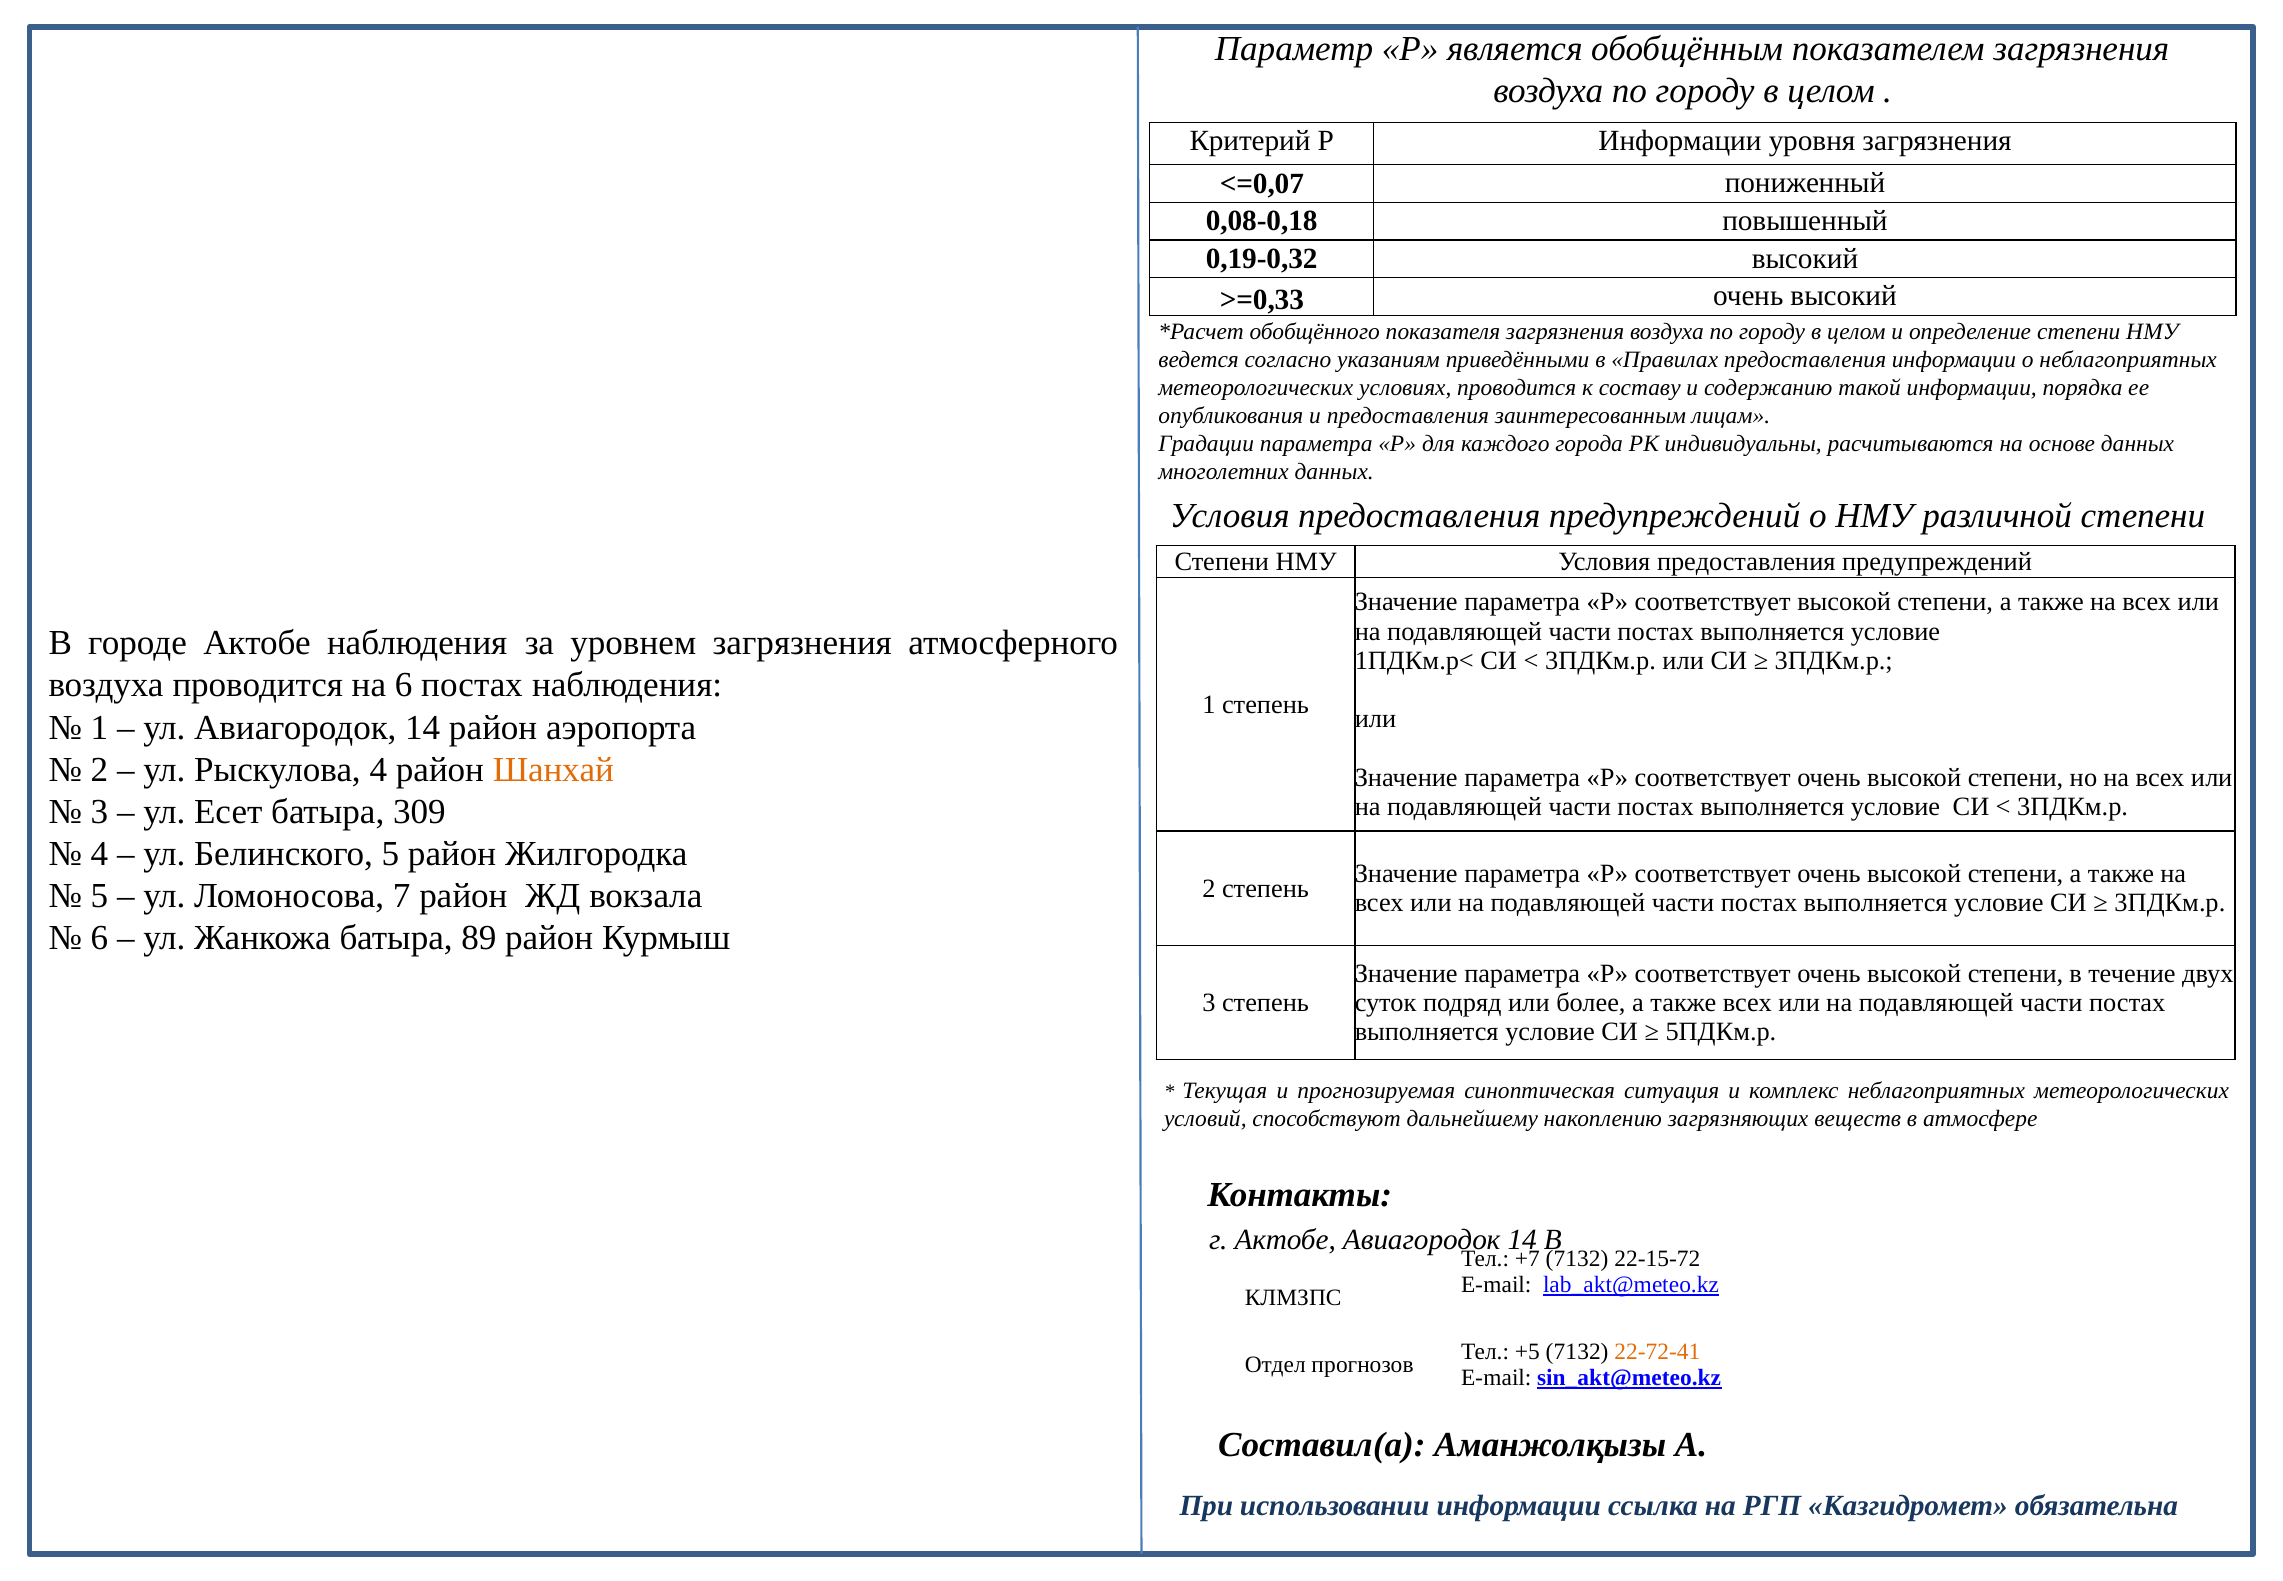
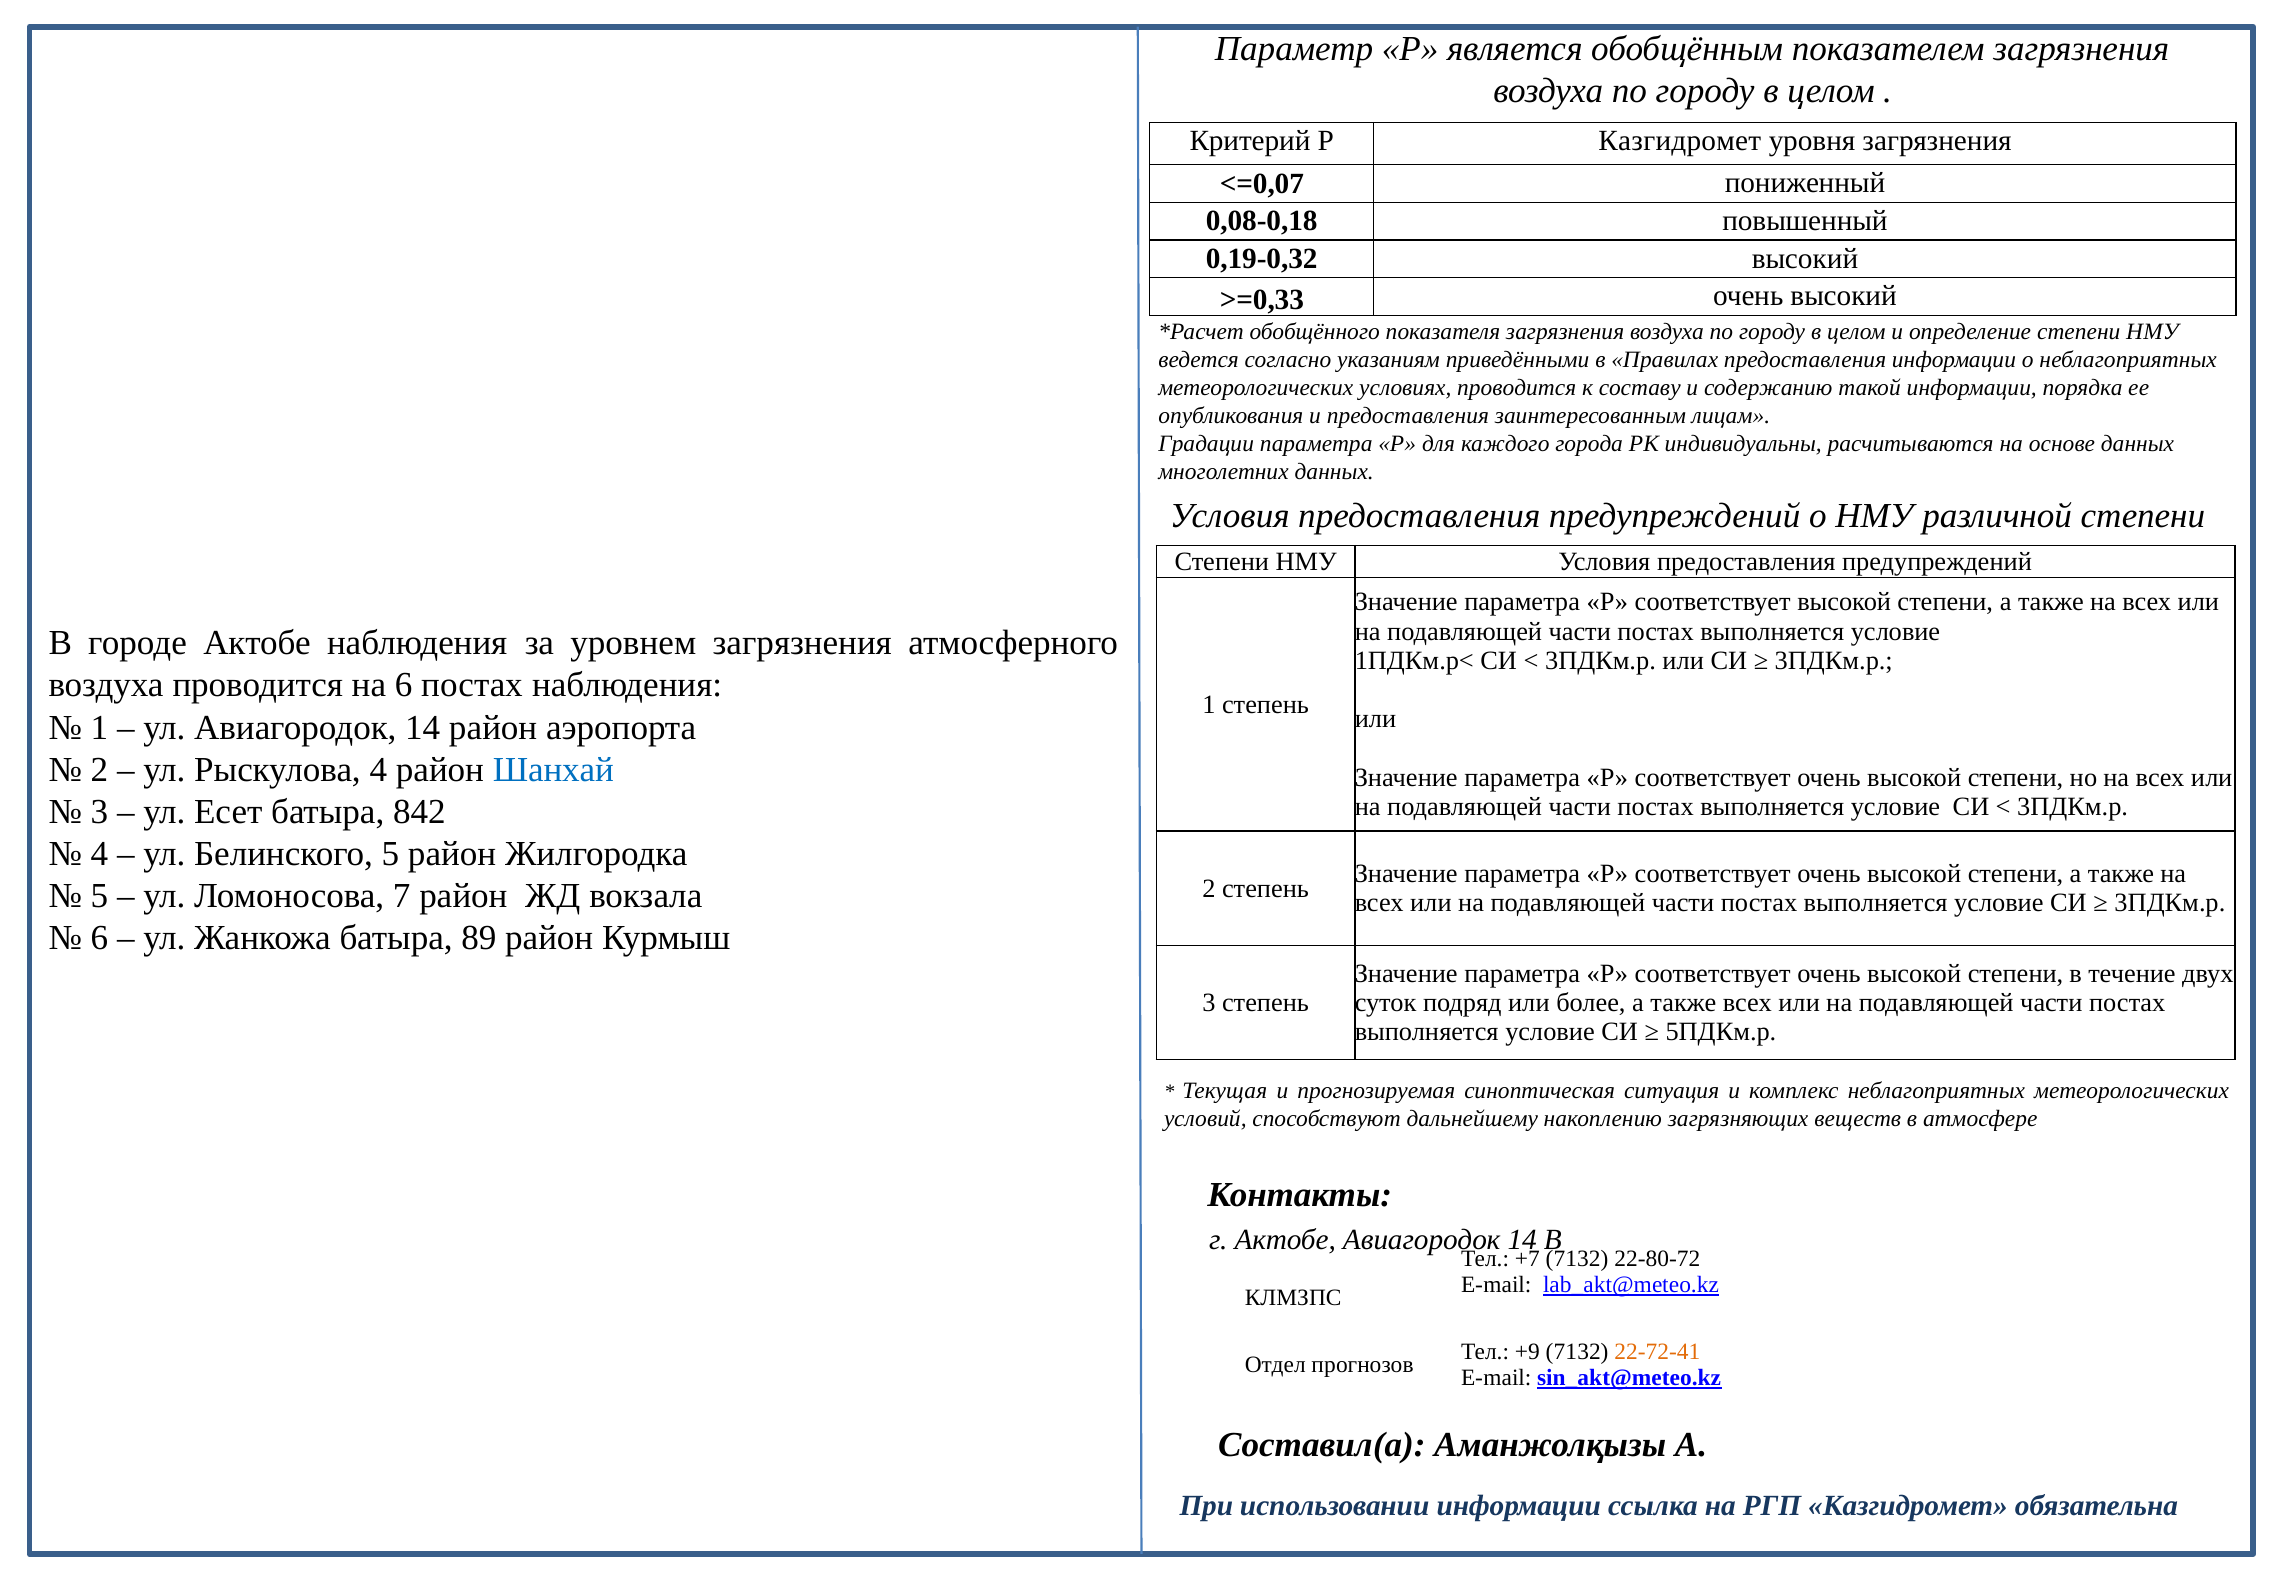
Р Информации: Информации -> Казгидромет (1680, 141)
Шанхай colour: orange -> blue (553, 769)
309: 309 -> 842 (419, 812)
22-15-72: 22-15-72 -> 22-80-72 (1657, 1258)
+5: +5 -> +9 (1527, 1351)
